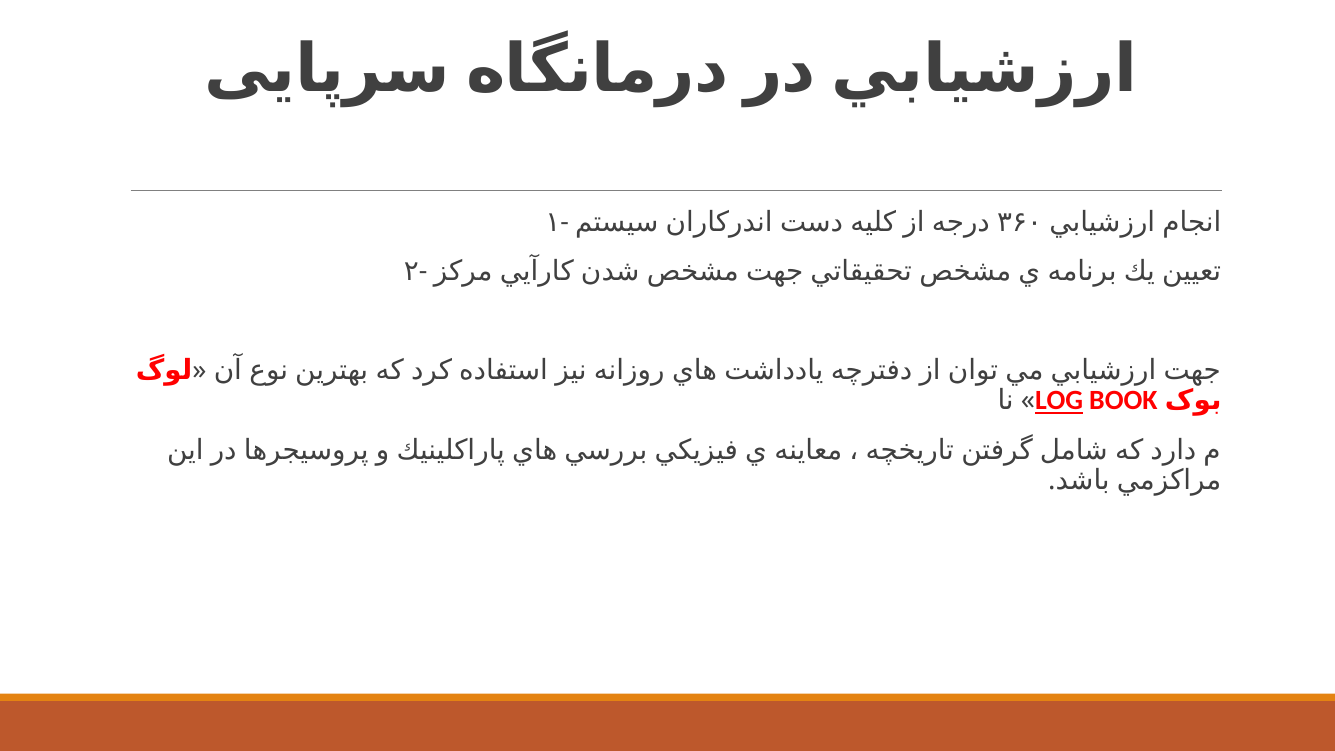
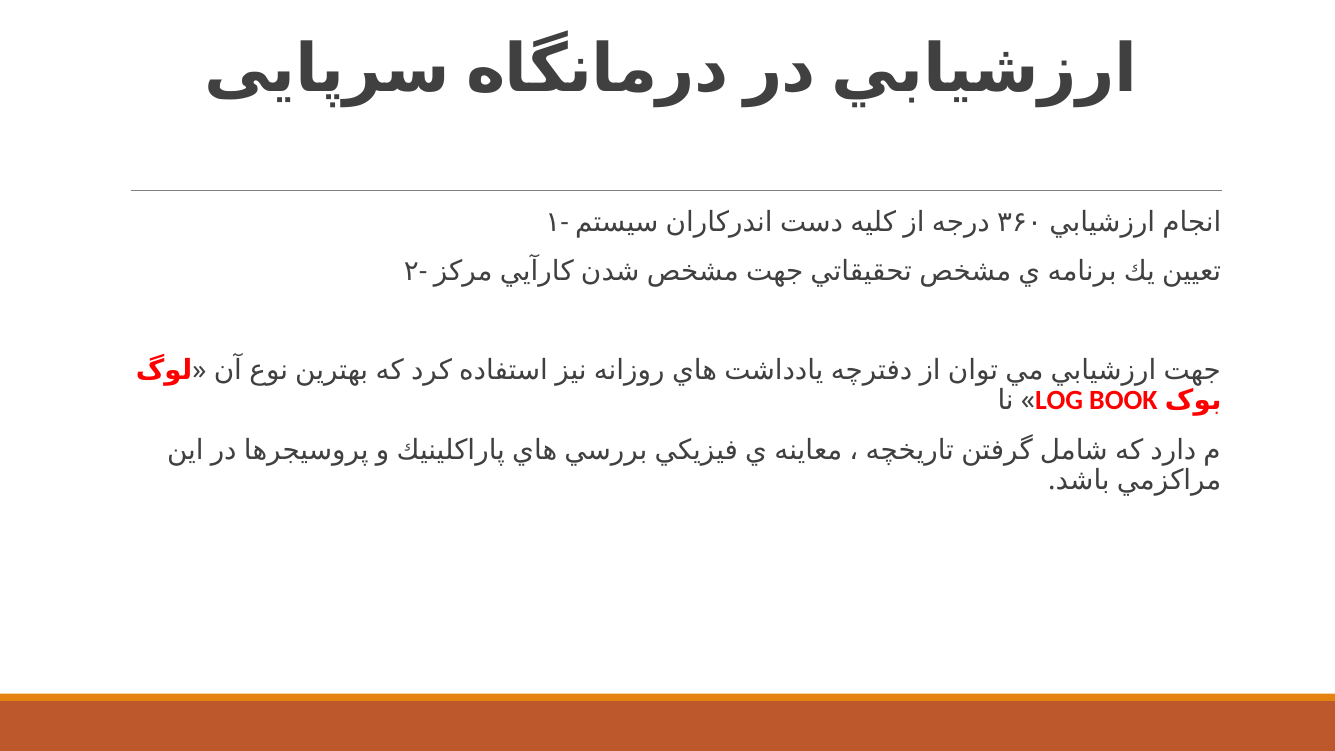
LOG underline: present -> none (1059, 401)
